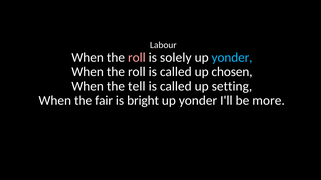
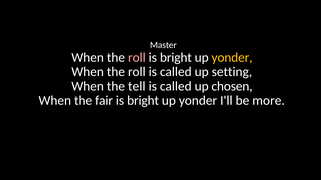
Labour: Labour -> Master (163, 45)
solely: solely -> bright (176, 58)
yonder colour: light blue -> yellow (232, 58)
chosen: chosen -> setting (232, 72)
setting: setting -> chosen (232, 86)
